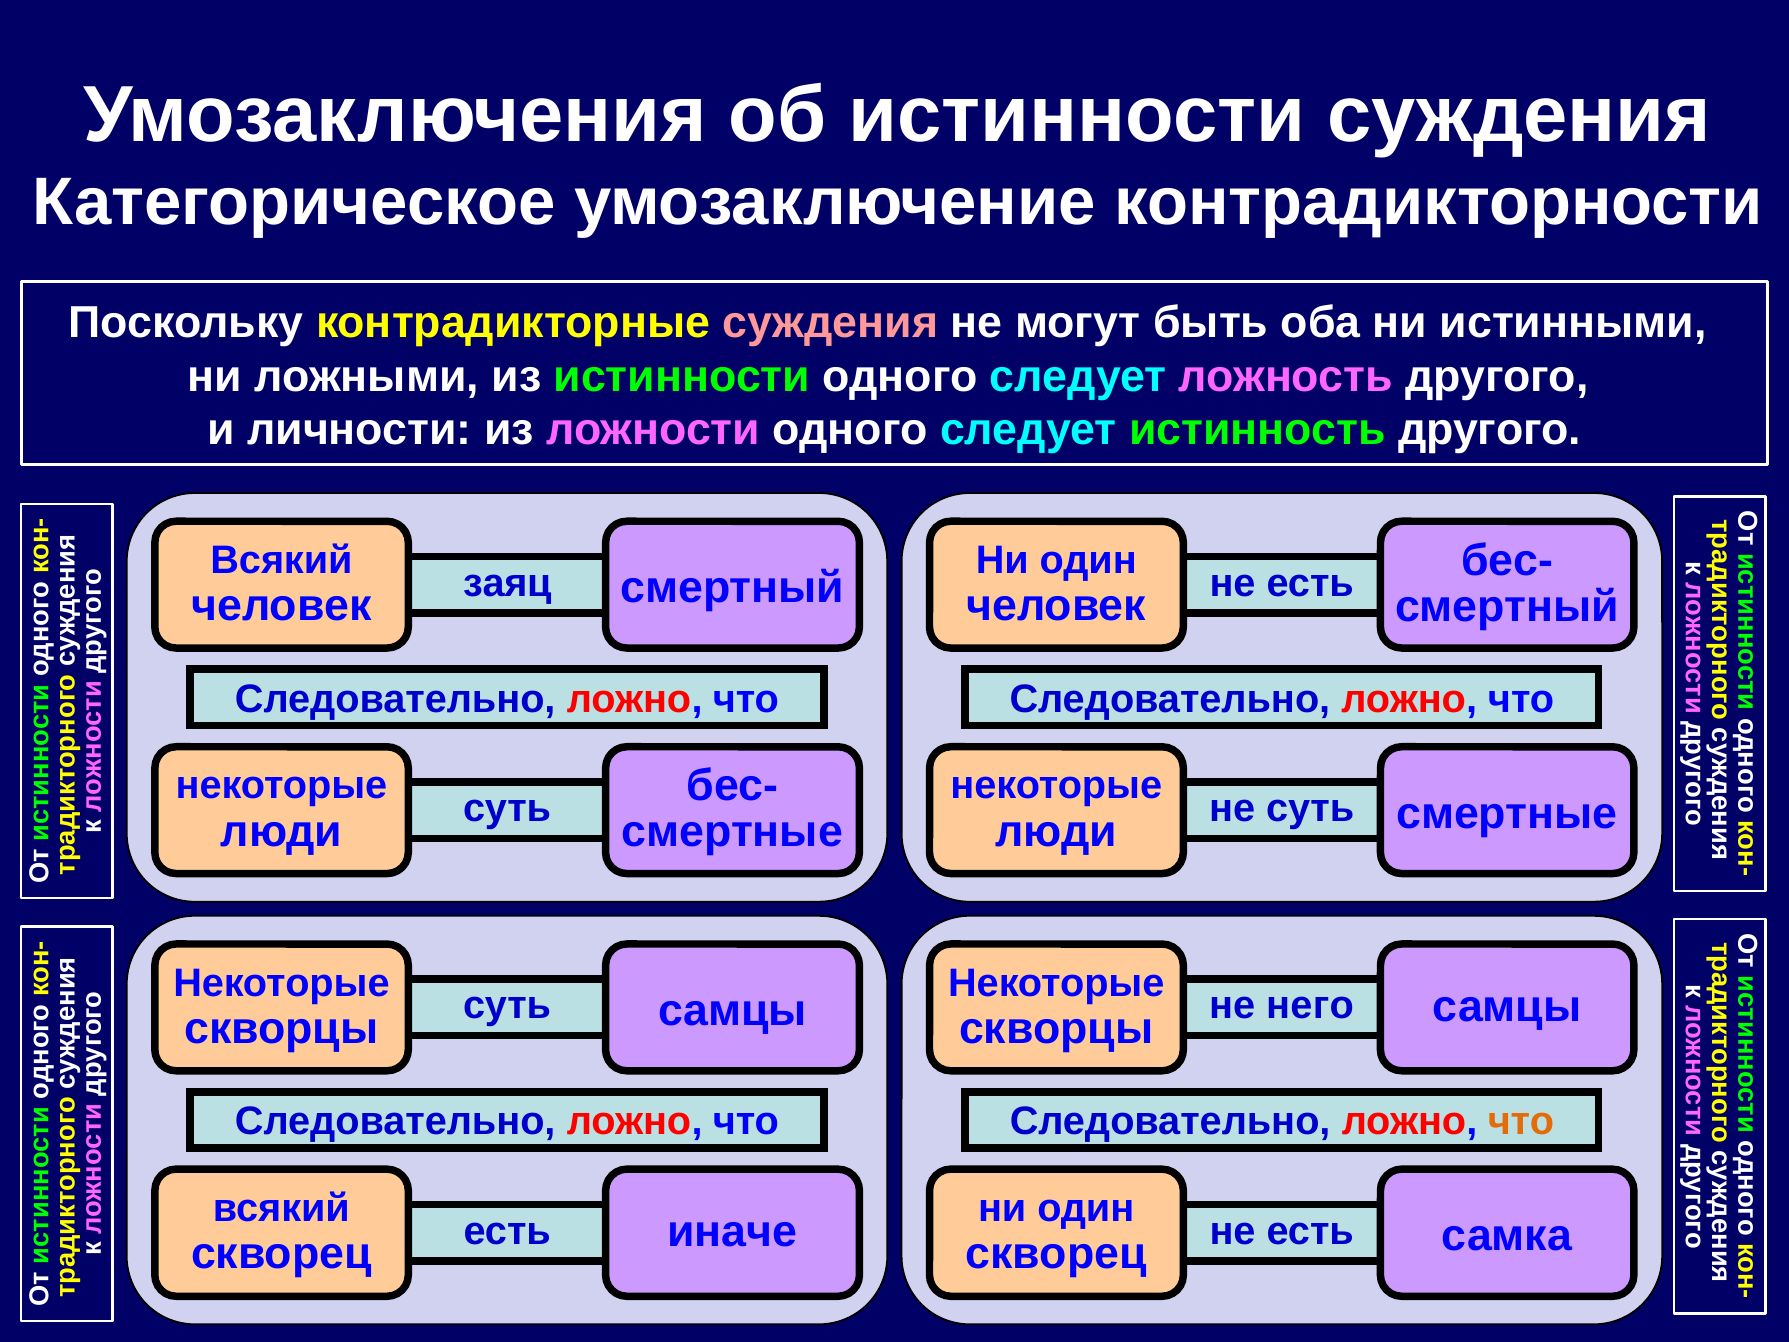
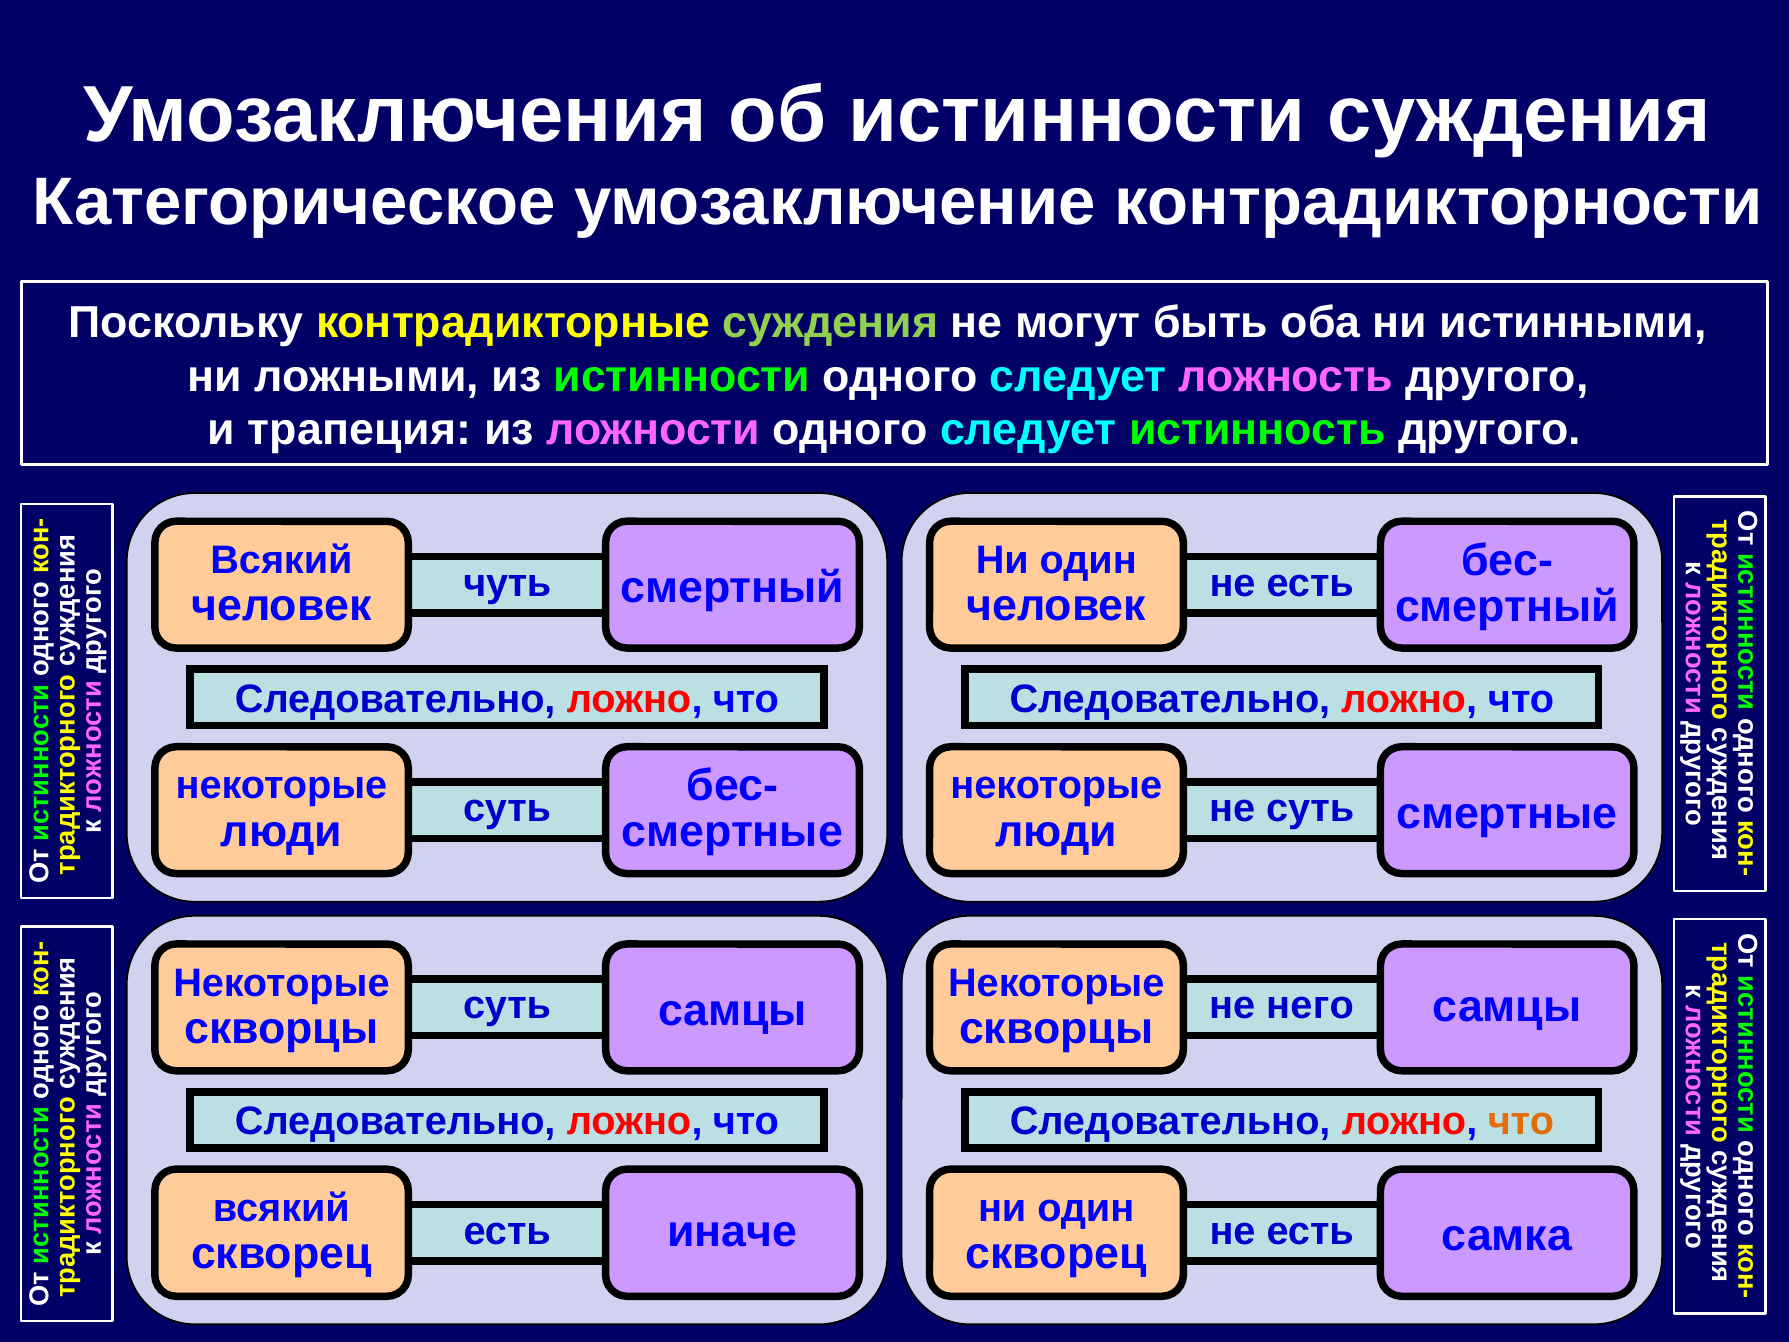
суждения colour: pink -> light green (831, 323)
личности: личности -> трапеция (359, 430)
заяц: заяц -> чуть (507, 583)
